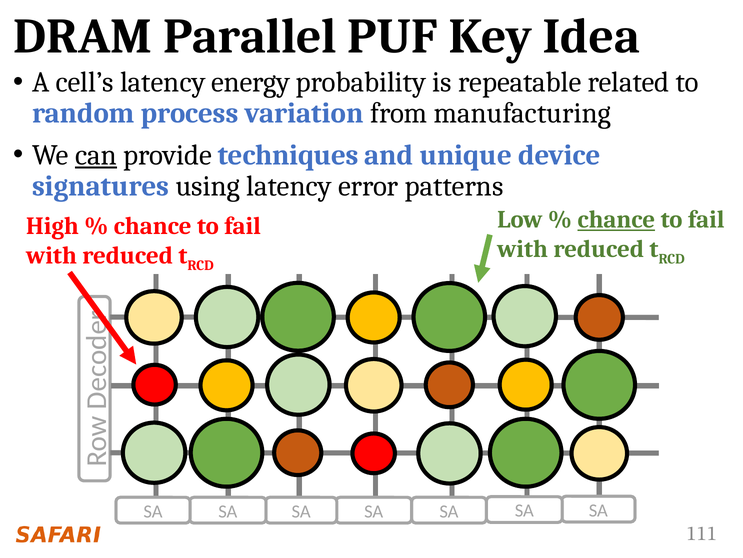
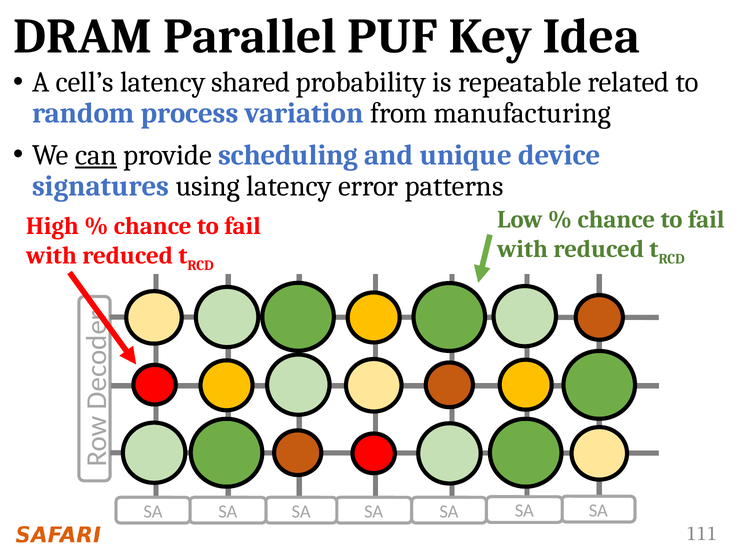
energy: energy -> shared (251, 82)
techniques: techniques -> scheduling (288, 155)
chance underline: present -> none (616, 219)
